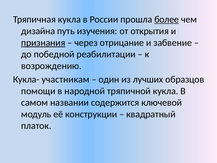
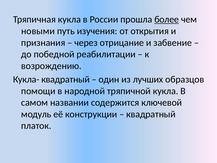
дизайна: дизайна -> новыми (38, 31)
признания underline: present -> none (43, 43)
Кукла- участникам: участникам -> квадратный (66, 79)
